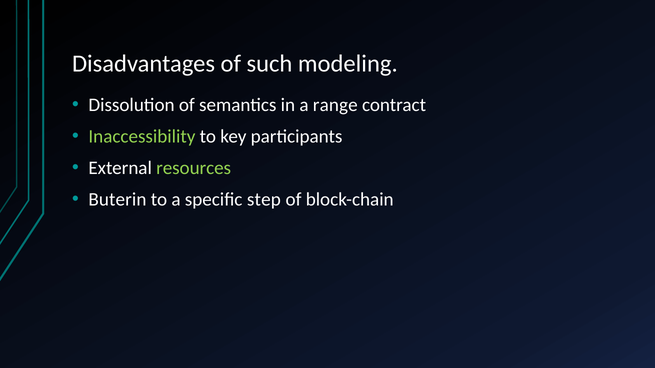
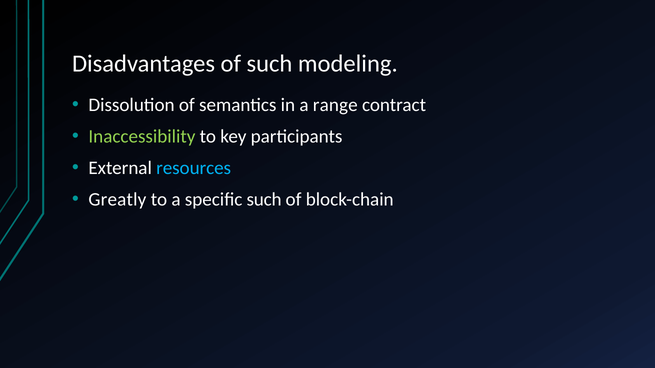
resources colour: light green -> light blue (194, 168)
Buterin: Buterin -> Greatly (117, 200)
specific step: step -> such (264, 200)
